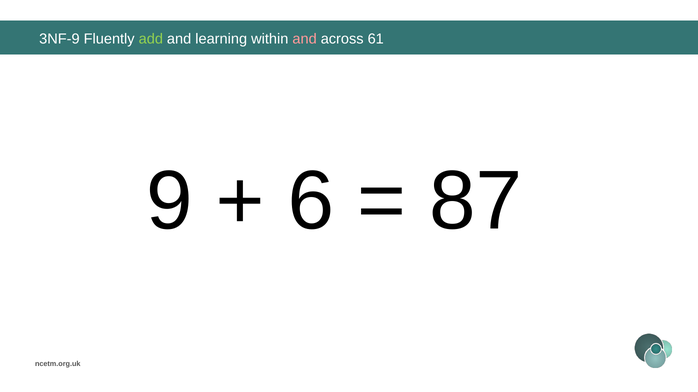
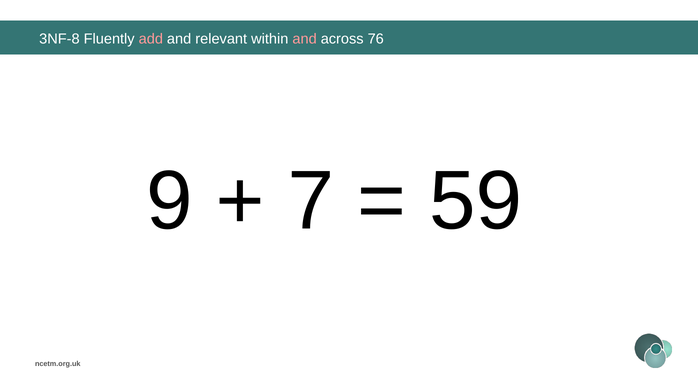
3NF-9: 3NF-9 -> 3NF-8 (59, 39)
add colour: light green -> pink (151, 39)
learning: learning -> relevant (221, 39)
61: 61 -> 76 (376, 39)
6: 6 -> 7 (311, 202)
87: 87 -> 59 (476, 202)
